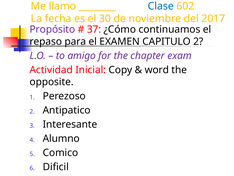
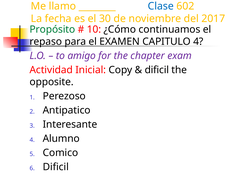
Propósito colour: purple -> green (52, 29)
37: 37 -> 10 (94, 29)
CAPITULO 2: 2 -> 4 (198, 41)
word: word -> dificil (157, 70)
